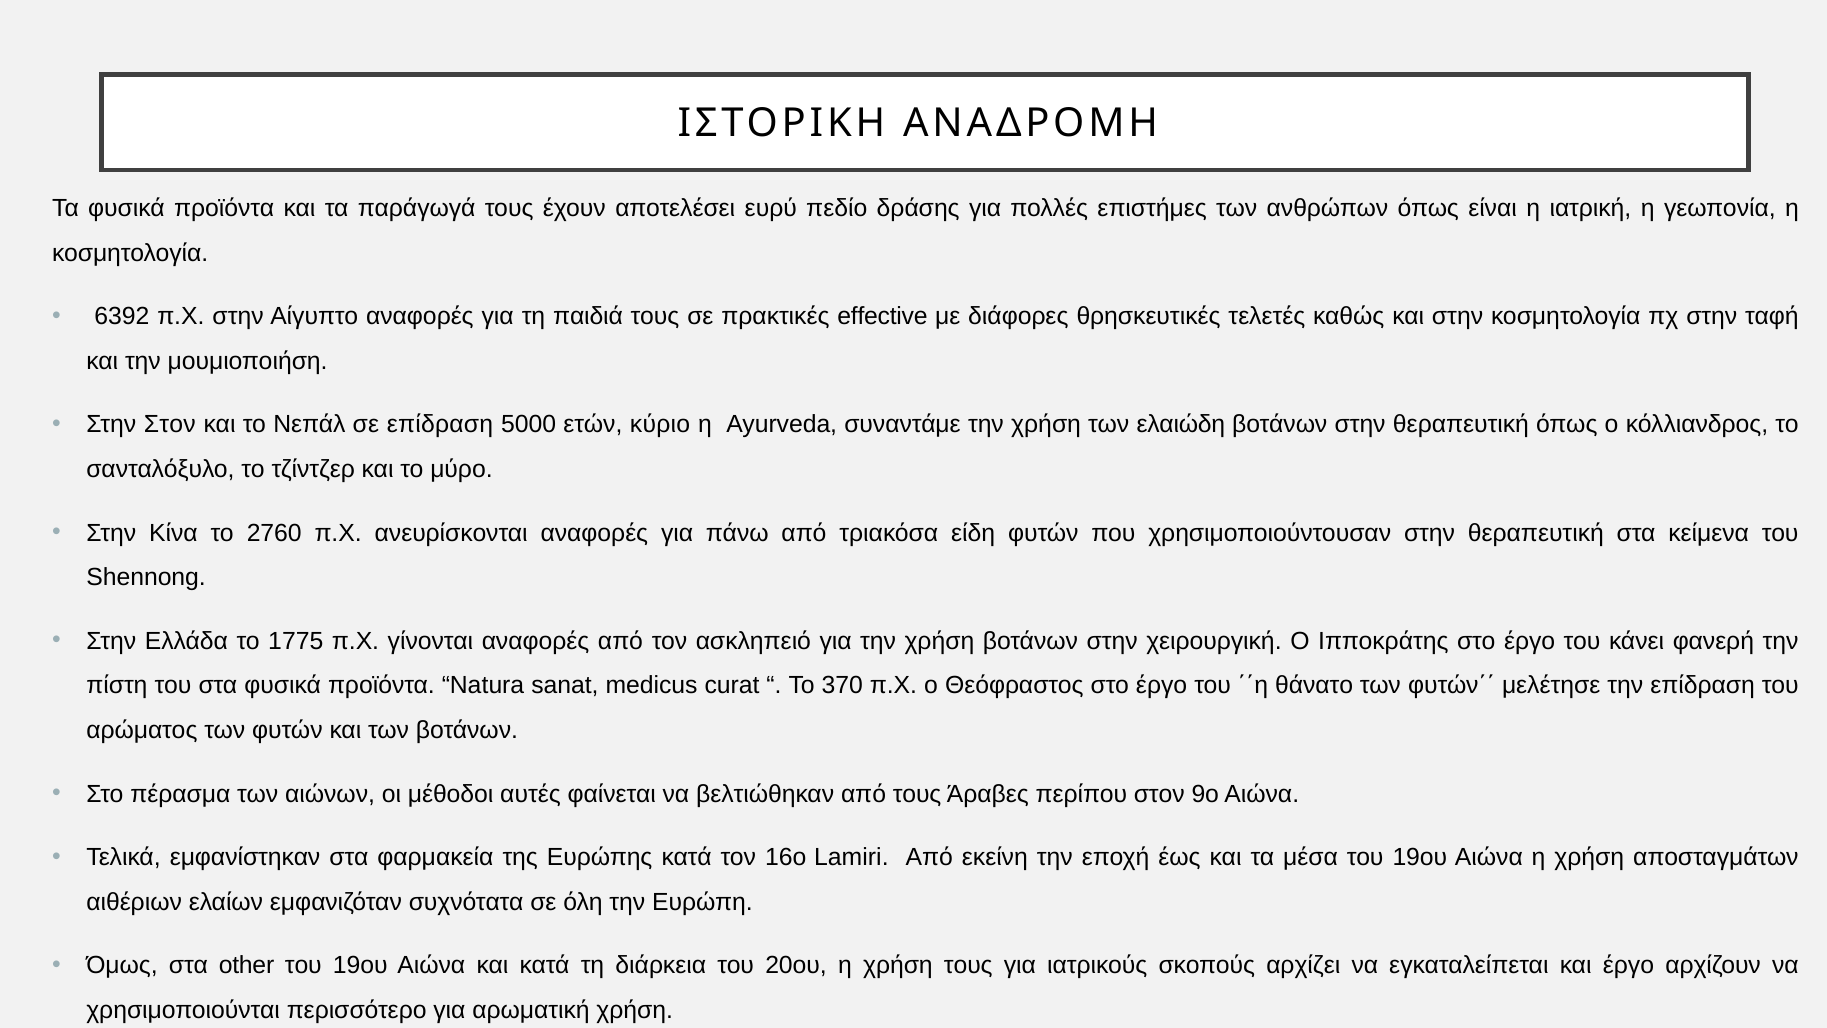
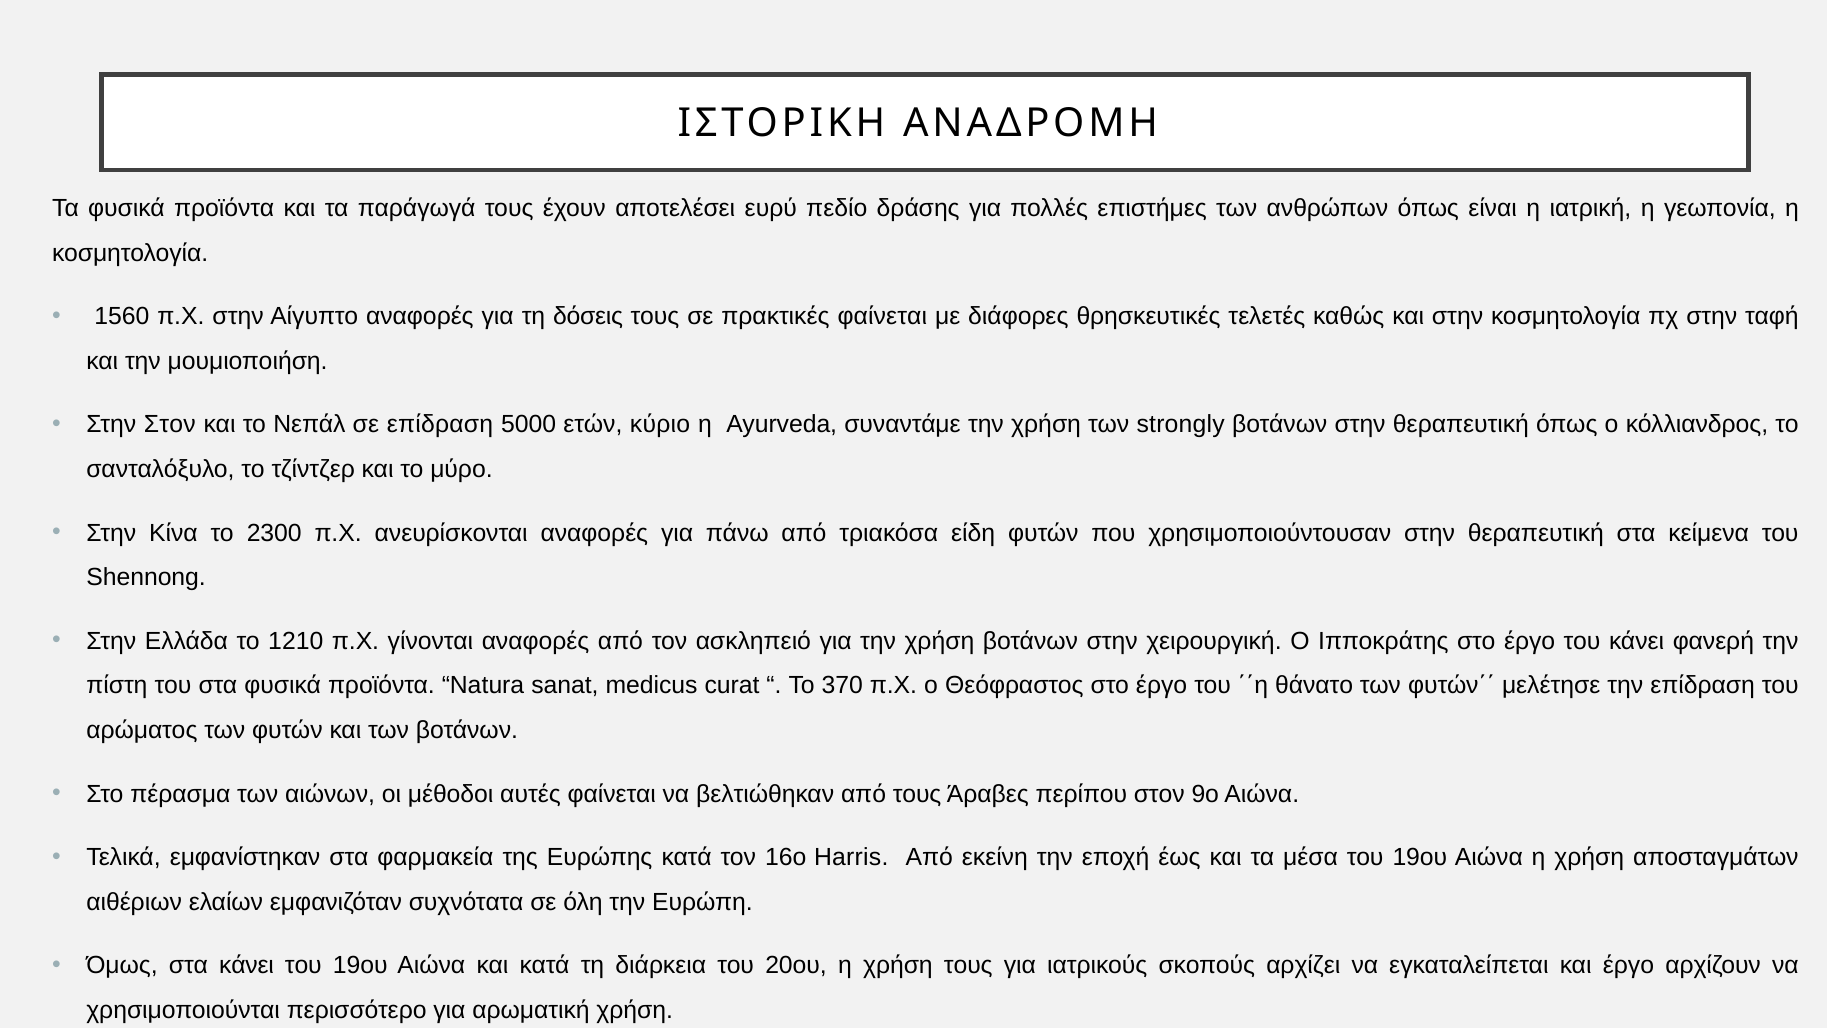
6392: 6392 -> 1560 (122, 316)
παιδιά: παιδιά -> δόσεις (588, 316)
πρακτικές effective: effective -> φαίνεται (882, 316)
ελαιώδη: ελαιώδη -> strongly (1181, 425)
2760: 2760 -> 2300 (274, 533)
1775: 1775 -> 1210 (296, 641)
Lamiri: Lamiri -> Harris (851, 857)
στα other: other -> κάνει (247, 965)
